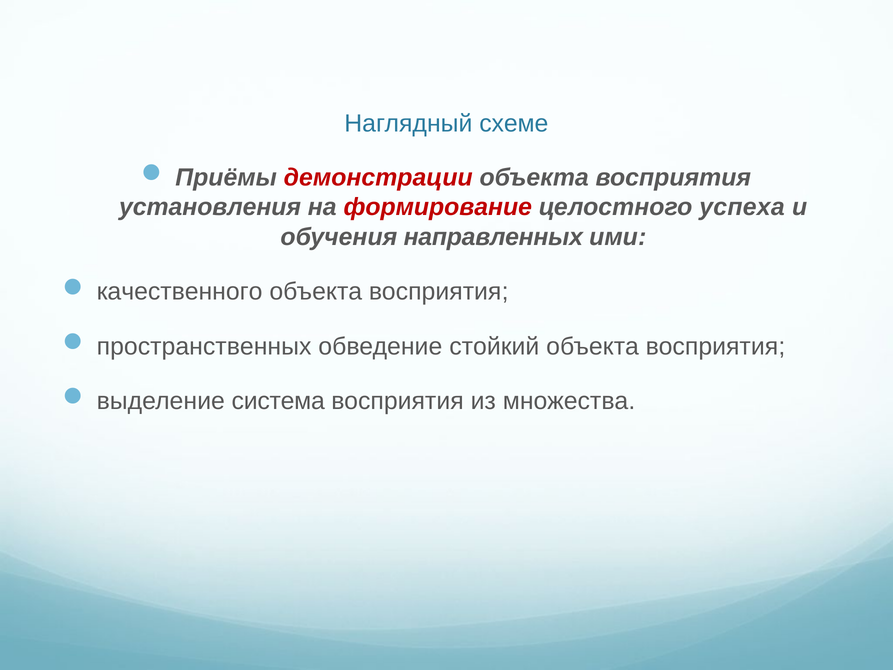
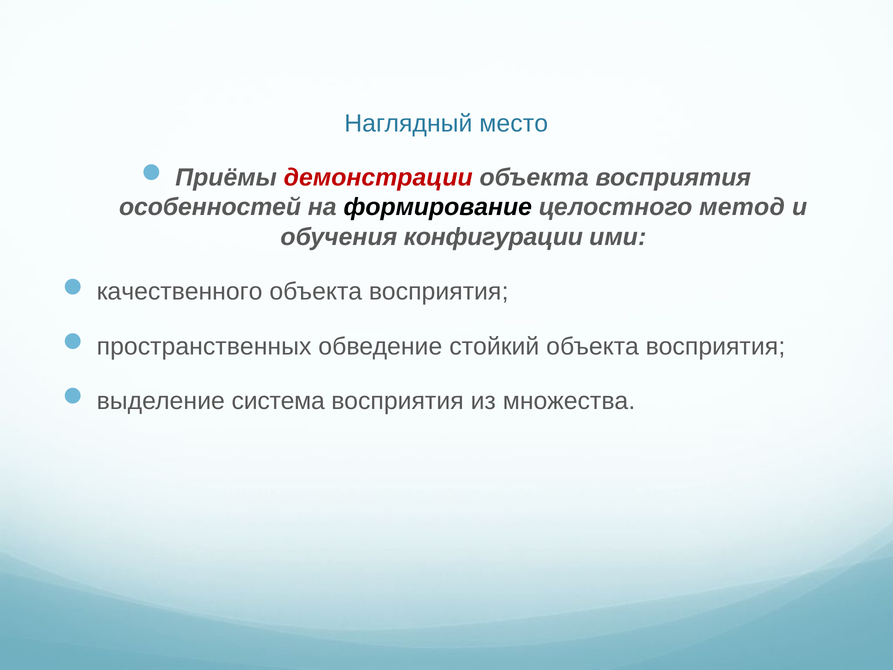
схеме: схеме -> место (514, 123)
установления: установления -> особенностей (210, 207)
формирование colour: red -> black (438, 207)
успеха: успеха -> метод (742, 207)
направленных: направленных -> конфигурации (493, 237)
